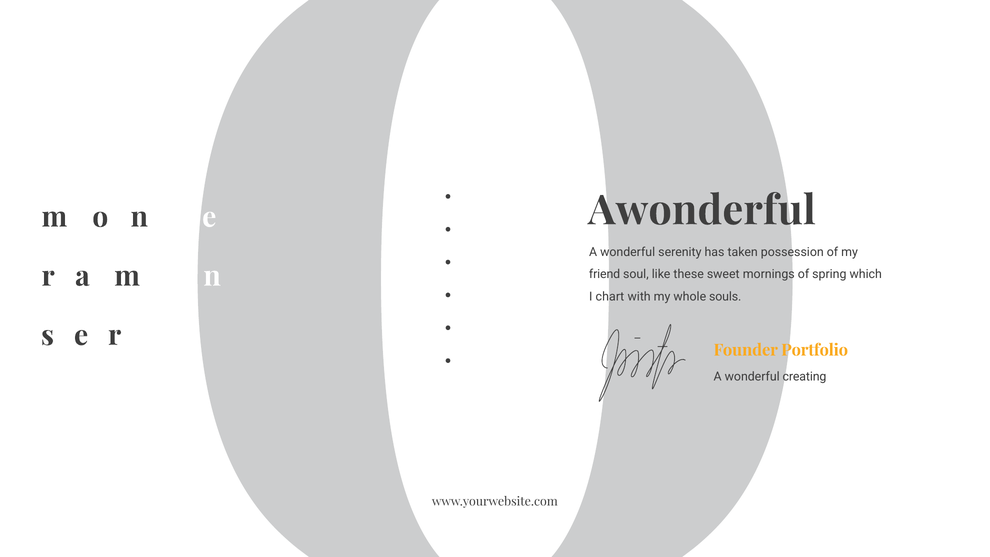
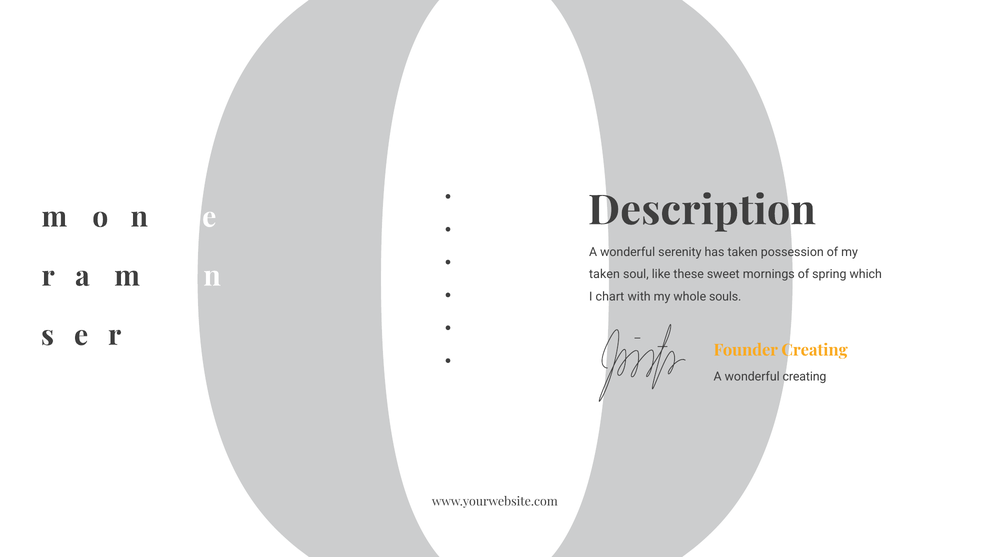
Awonderful: Awonderful -> Description (702, 211)
friend: friend -> taken (604, 274)
Founder Portfolio: Portfolio -> Creating (815, 350)
